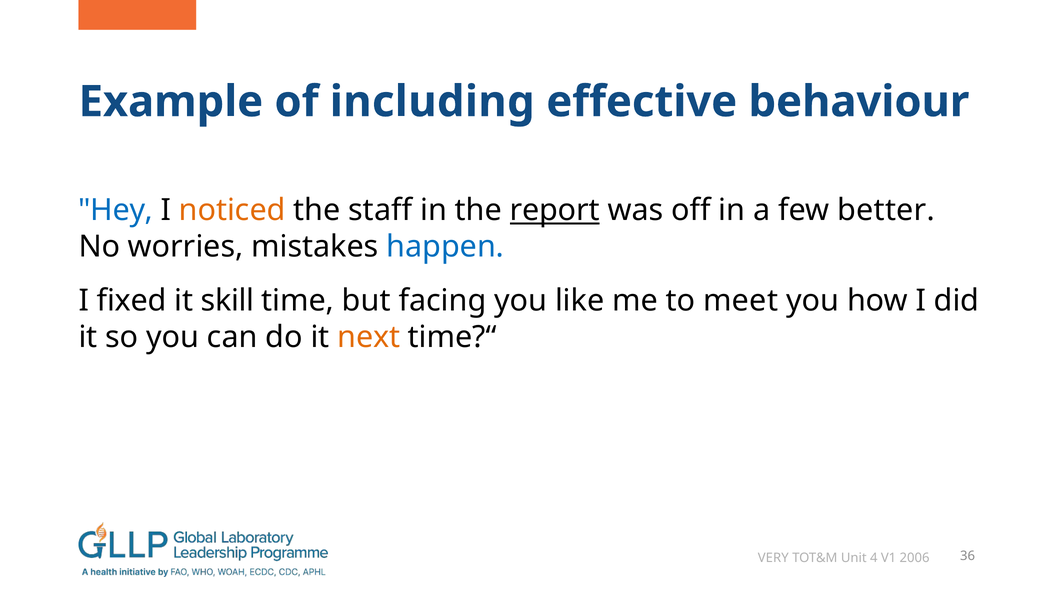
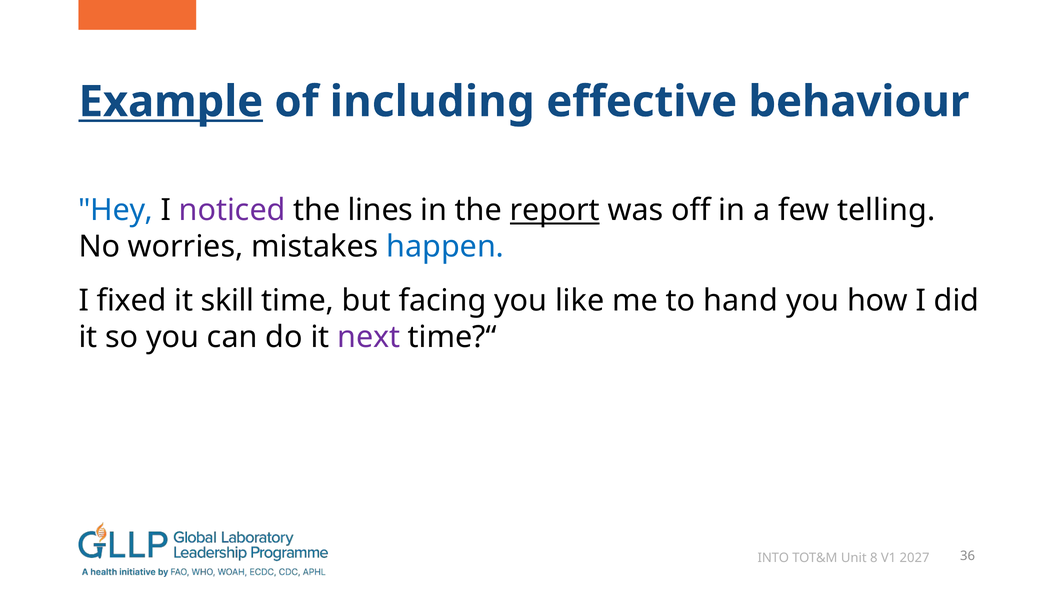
Example underline: none -> present (171, 102)
noticed colour: orange -> purple (232, 210)
staff: staff -> lines (380, 210)
better: better -> telling (886, 210)
meet: meet -> hand (741, 301)
next colour: orange -> purple (369, 337)
VERY: VERY -> INTO (773, 558)
4: 4 -> 8 (874, 558)
2006: 2006 -> 2027 (915, 558)
